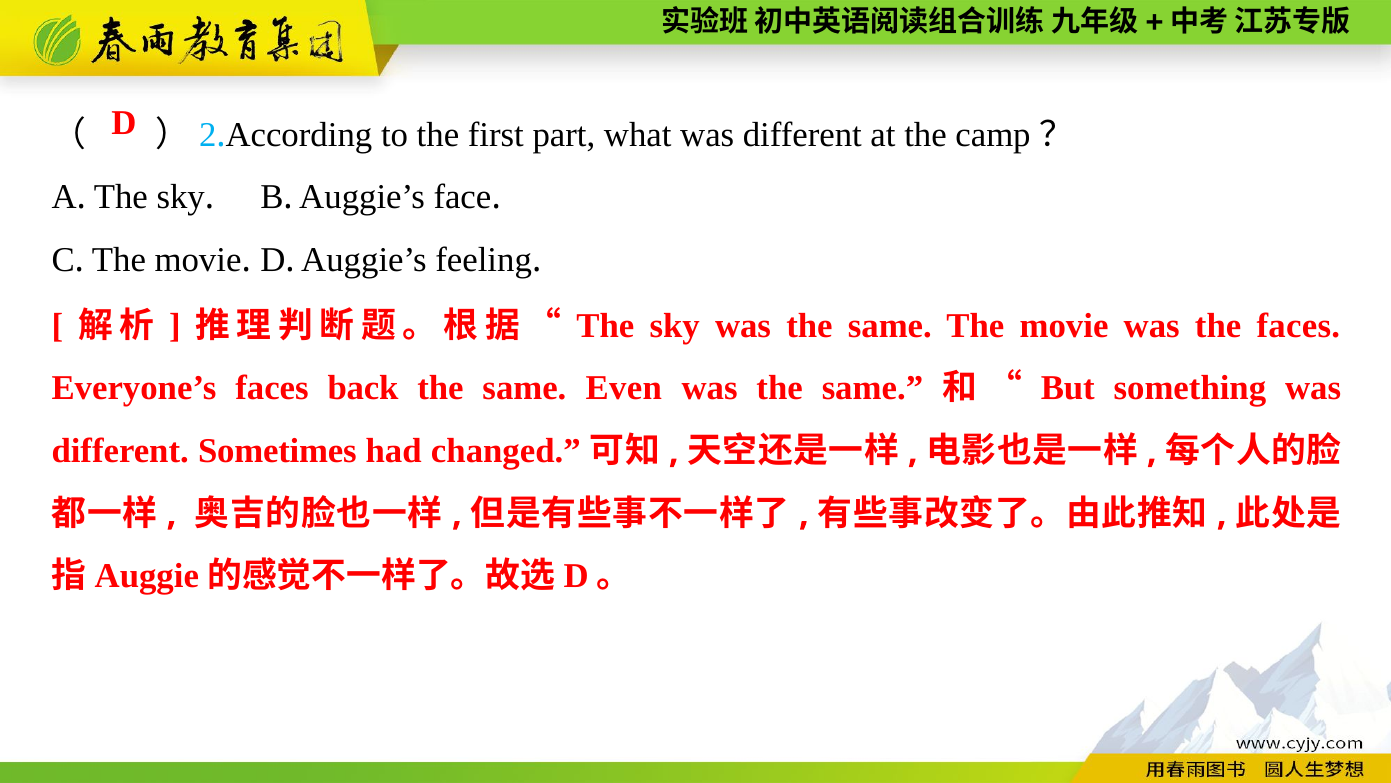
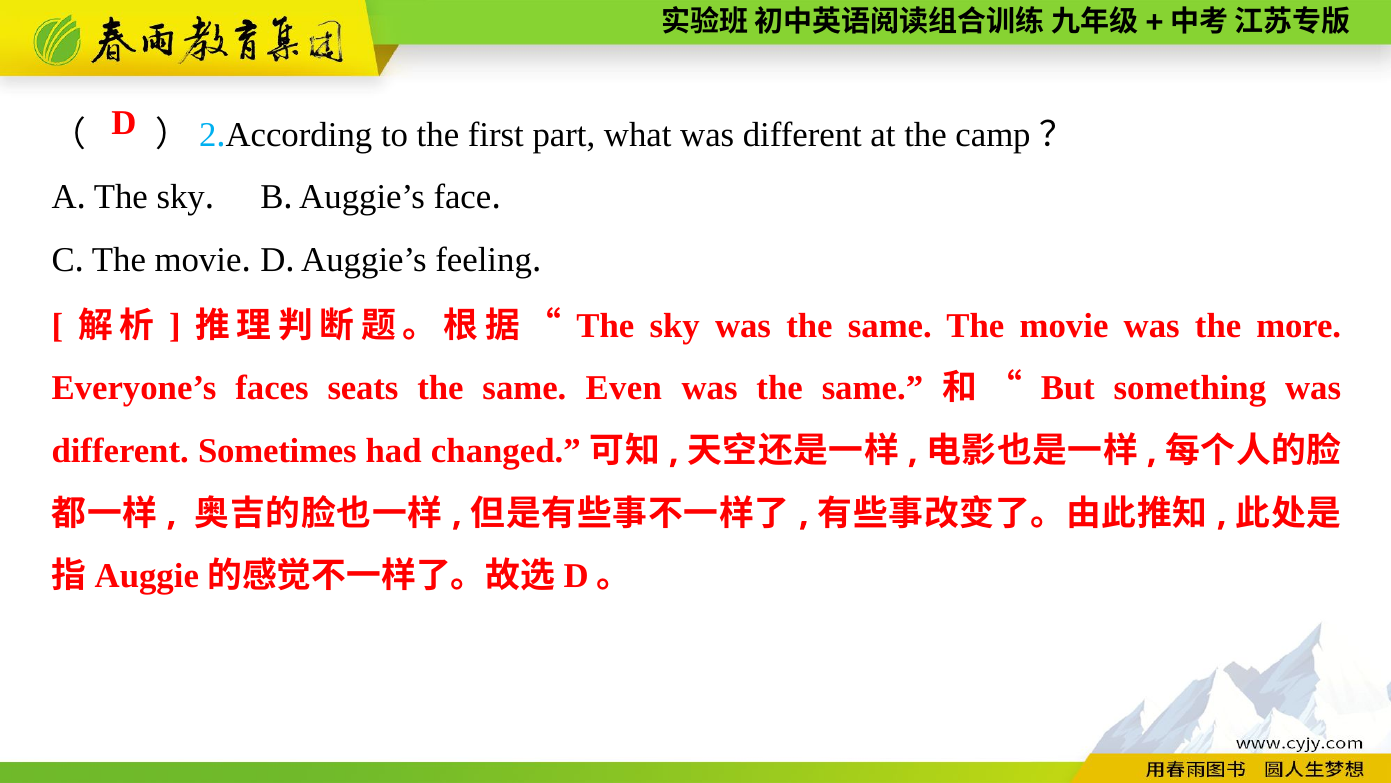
the faces: faces -> more (1299, 326)
back: back -> seats (363, 388)
